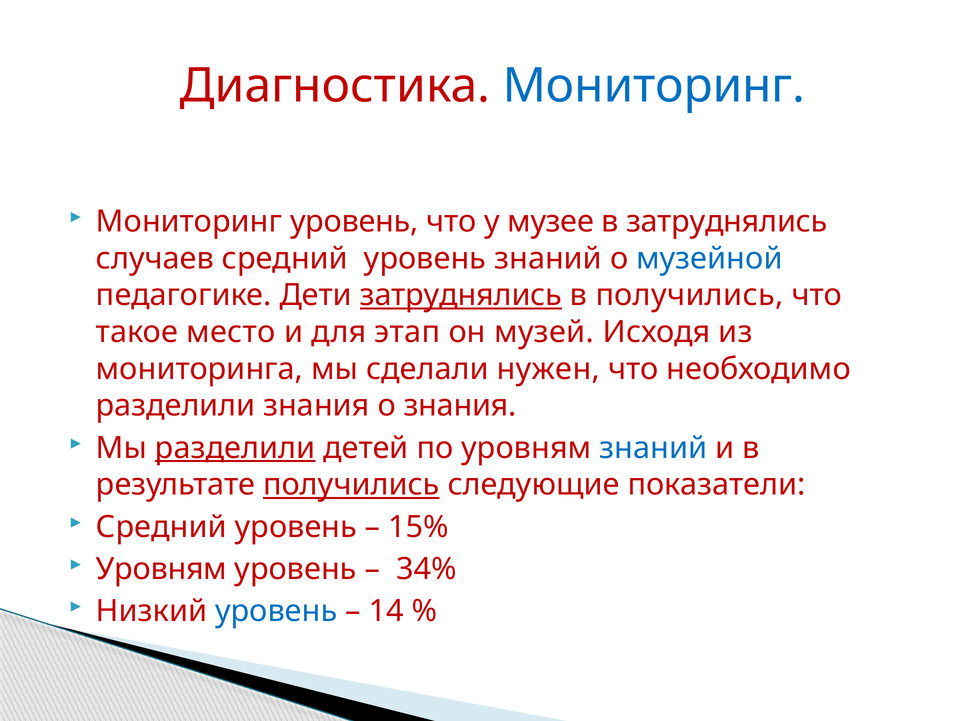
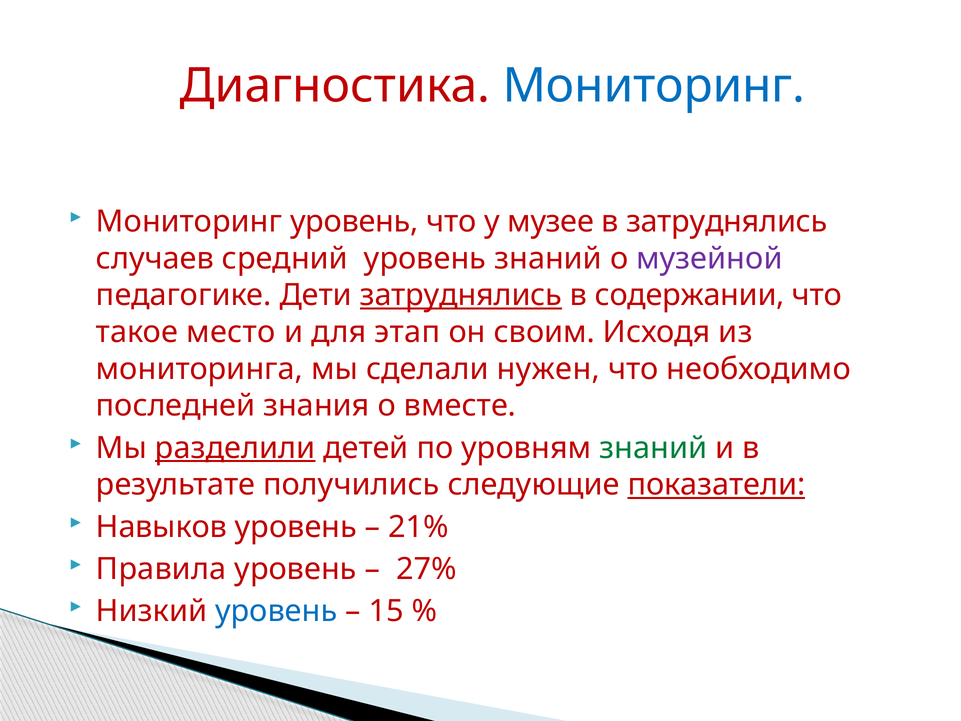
музейной colour: blue -> purple (709, 258)
в получились: получились -> содержании (690, 295)
музей: музей -> своим (544, 332)
разделили: разделили -> последней (176, 406)
о знания: знания -> вместе (460, 406)
знаний colour: blue -> green (653, 448)
получились underline: present -> none (351, 485)
показатели underline: none -> present (716, 485)
Средний: Средний -> Навыков (161, 527)
15%: 15% -> 21% (419, 527)
Уровням: Уровням -> Правила (161, 569)
34%: 34% -> 27% (426, 569)
14: 14 -> 15 (386, 611)
